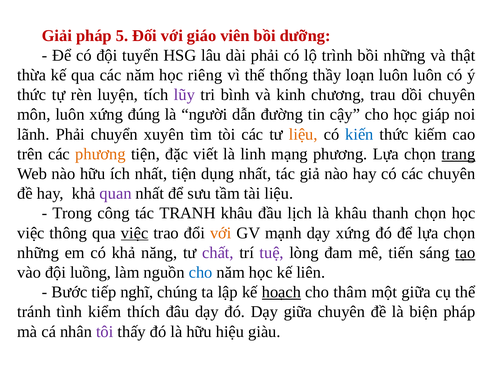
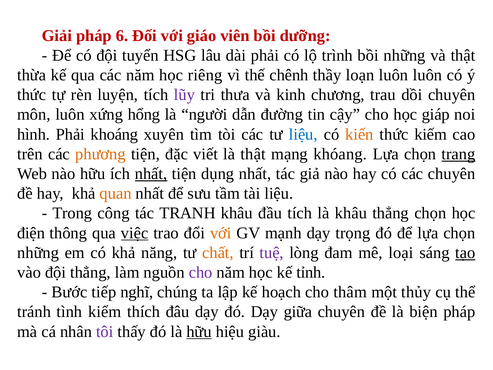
5: 5 -> 6 (122, 36)
thống: thống -> chênh (289, 75)
bình: bình -> thưa (235, 95)
đúng: đúng -> hổng (144, 114)
lãnh: lãnh -> hình (34, 134)
chuyển: chuyển -> khoáng (114, 134)
liệu colour: orange -> blue (303, 134)
kiến colour: blue -> orange (359, 134)
là linh: linh -> thật (253, 154)
mạng phương: phương -> khóang (340, 154)
nhất underline: none -> present (151, 174)
quan colour: purple -> orange (116, 193)
đầu lịch: lịch -> tích (300, 213)
khâu thanh: thanh -> thẳng (391, 213)
việc: việc -> điện (31, 233)
dạy xứng: xứng -> trọng (353, 233)
chất colour: purple -> orange (218, 252)
tiến: tiến -> loại (401, 252)
đội luồng: luồng -> thẳng (90, 272)
cho colour: blue -> purple (201, 272)
liên: liên -> tỉnh (311, 272)
hoạch underline: present -> none (281, 292)
một giữa: giữa -> thủy (416, 292)
hữu underline: none -> present (199, 331)
